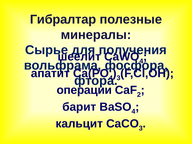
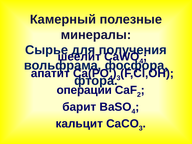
Гибралтар: Гибралтар -> Камерный (63, 19)
